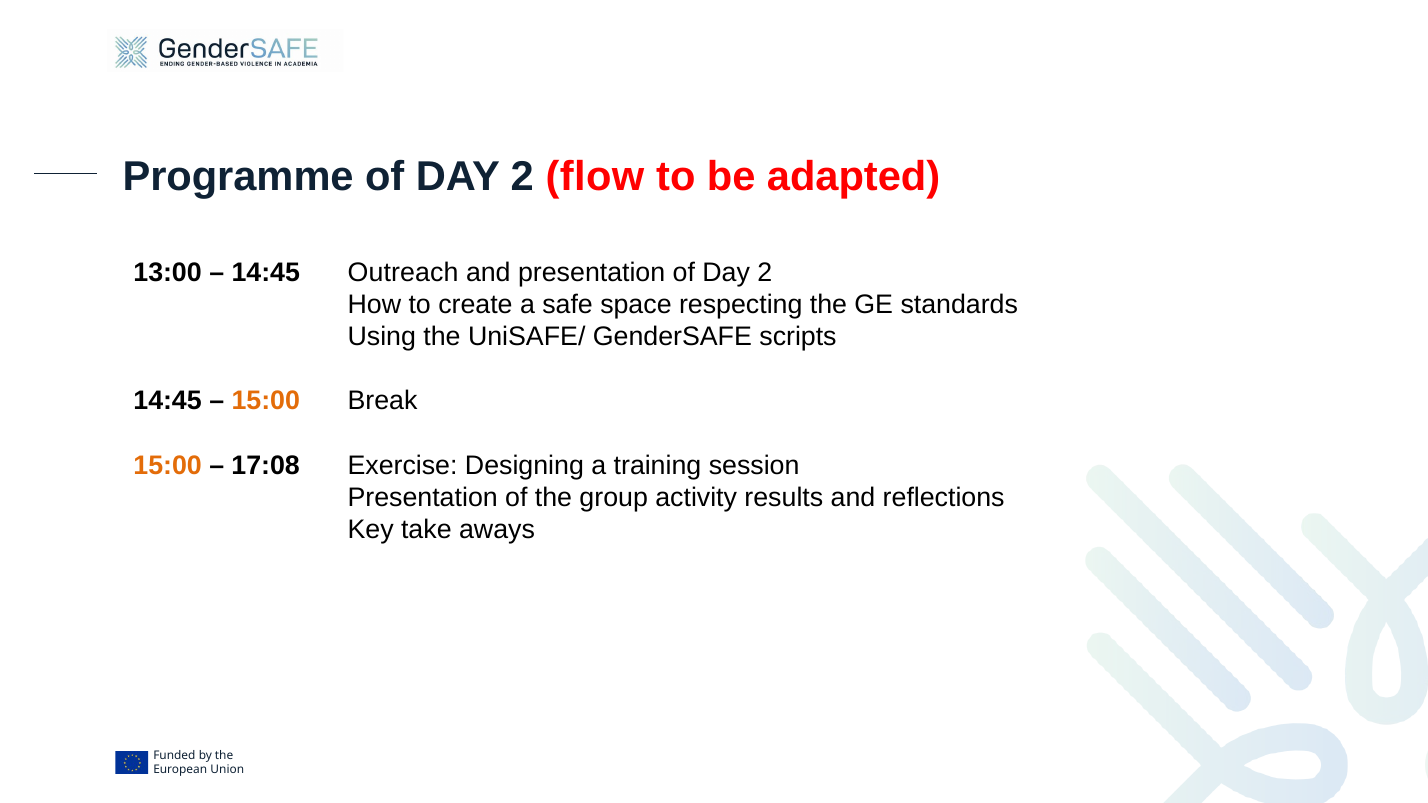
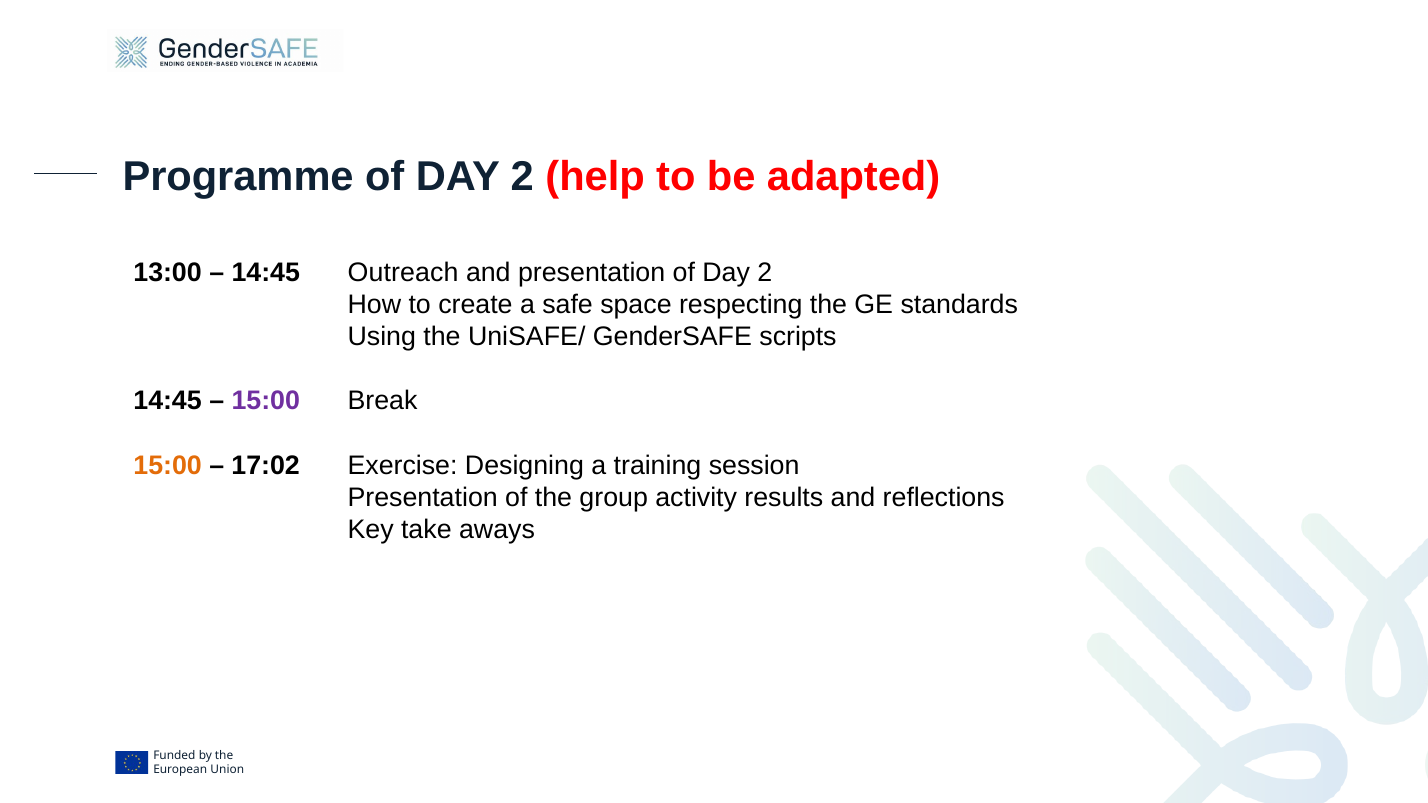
flow: flow -> help (595, 177)
15:00 colour: orange -> purple (266, 401)
17:08: 17:08 -> 17:02 (266, 466)
